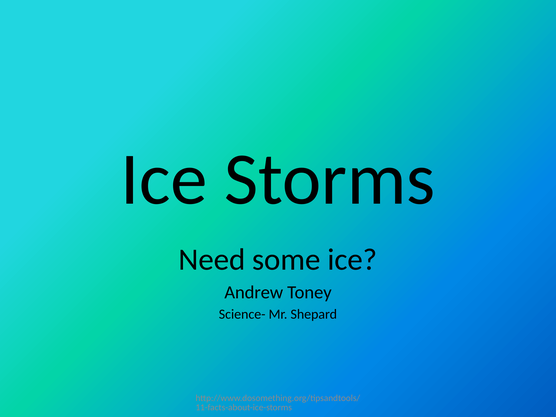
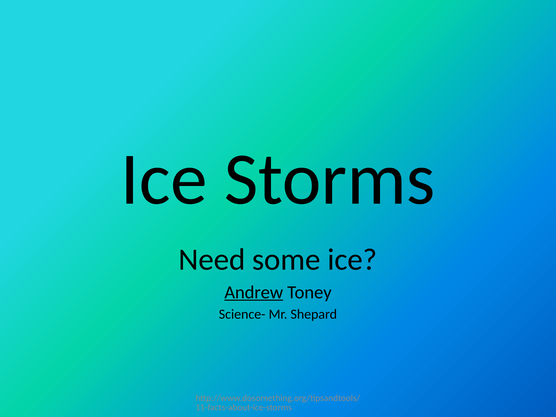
Andrew underline: none -> present (254, 292)
